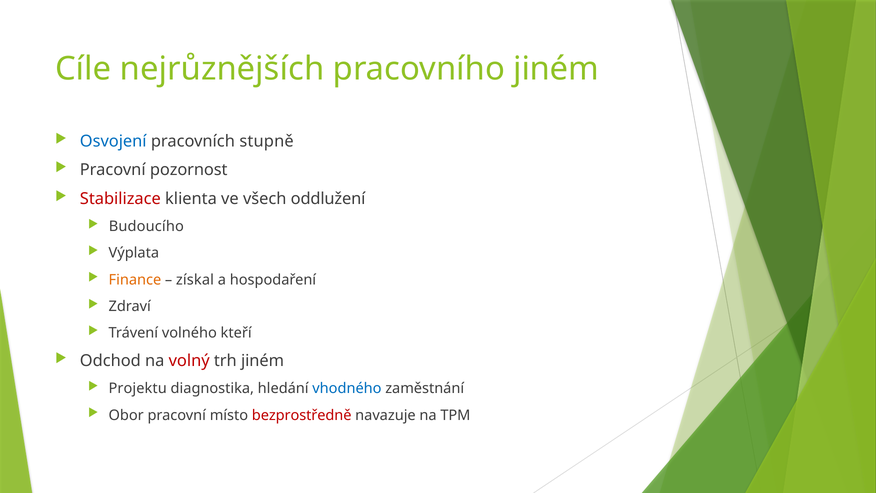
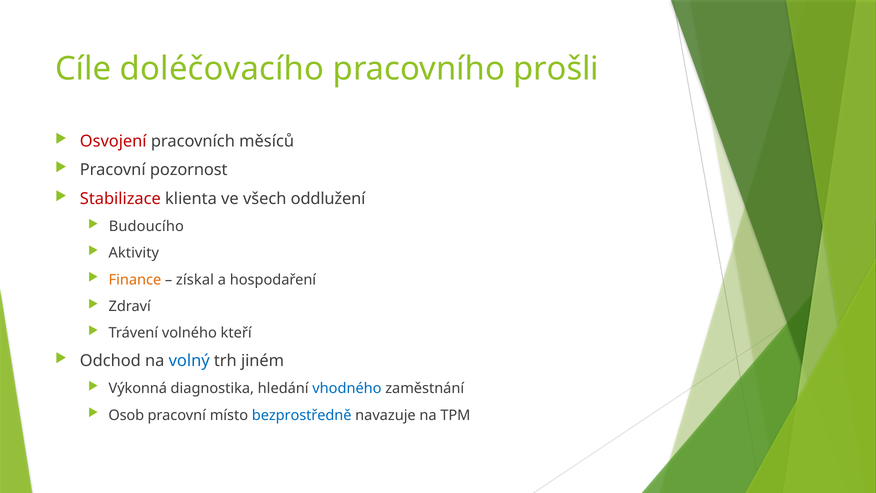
nejrůznějších: nejrůznějších -> doléčovacího (222, 69)
pracovního jiném: jiném -> prošli (556, 69)
Osvojení colour: blue -> red (113, 141)
stupně: stupně -> měsíců (267, 141)
Výplata: Výplata -> Aktivity (134, 253)
volný colour: red -> blue (189, 361)
Projektu: Projektu -> Výkonná (138, 388)
Obor: Obor -> Osob (126, 415)
bezprostředně colour: red -> blue (302, 415)
